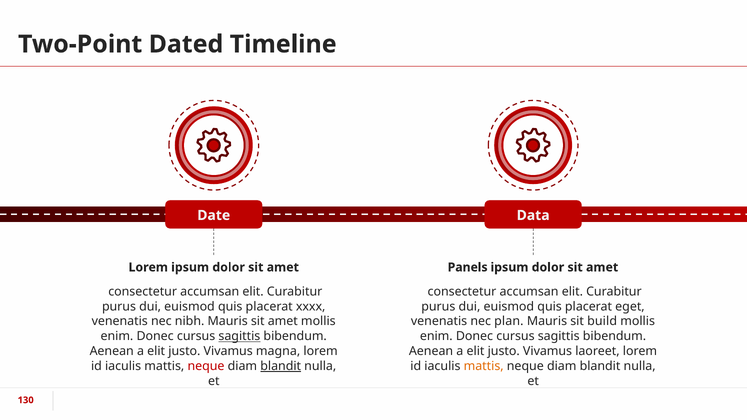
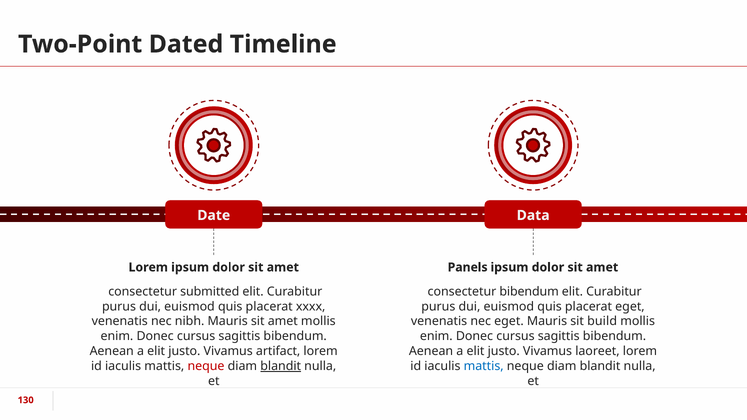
accumsan: accumsan -> submitted (210, 292)
accumsan: accumsan -> bibendum (529, 292)
nec plan: plan -> eget (509, 322)
sagittis underline: present -> none (239, 336)
magna: magna -> artifact (278, 351)
mattis colour: orange -> blue (484, 366)
